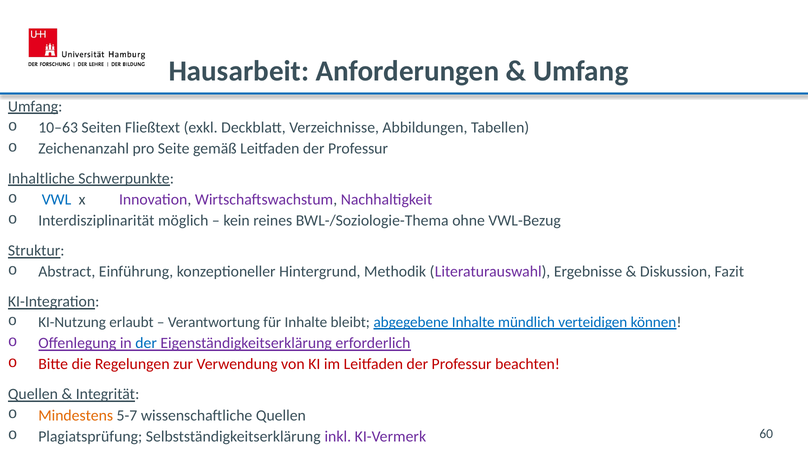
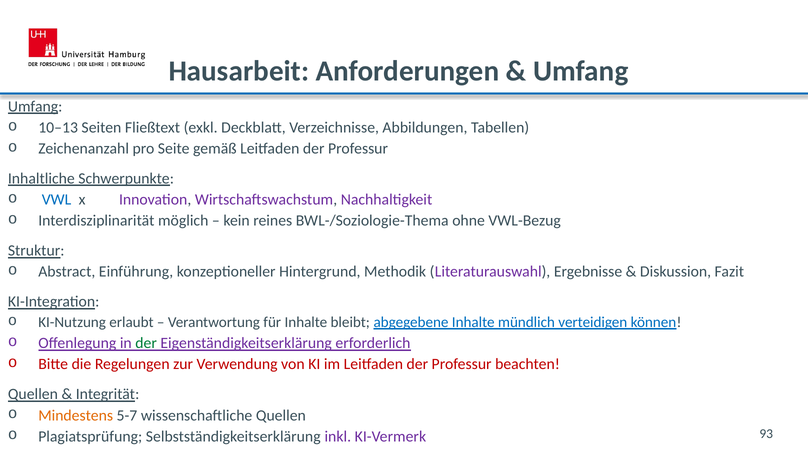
10–63: 10–63 -> 10–13 (58, 128)
der colour: blue -> green (146, 344)
60: 60 -> 93 (766, 434)
